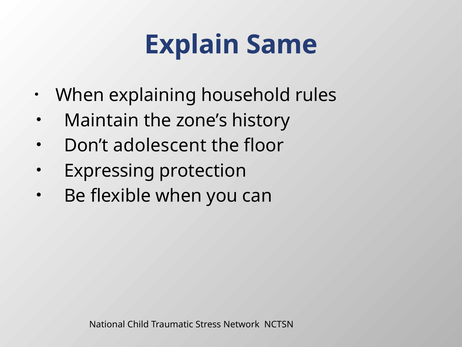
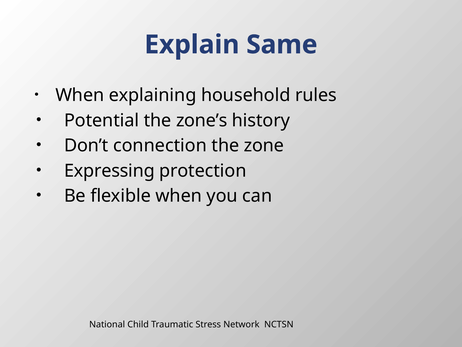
Maintain: Maintain -> Potential (102, 120)
adolescent: adolescent -> connection (160, 145)
floor: floor -> zone (264, 145)
